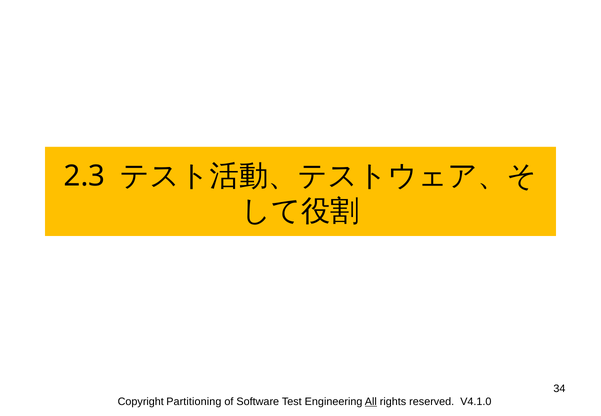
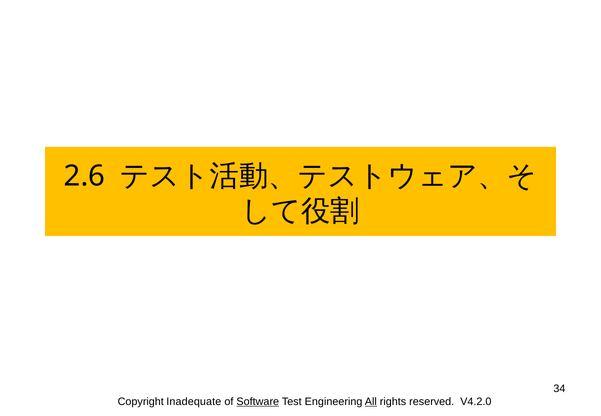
2.3: 2.3 -> 2.6 (85, 176)
Partitioning: Partitioning -> Inadequate (194, 402)
Software underline: none -> present (258, 402)
V4.1.0: V4.1.0 -> V4.2.0 (476, 402)
